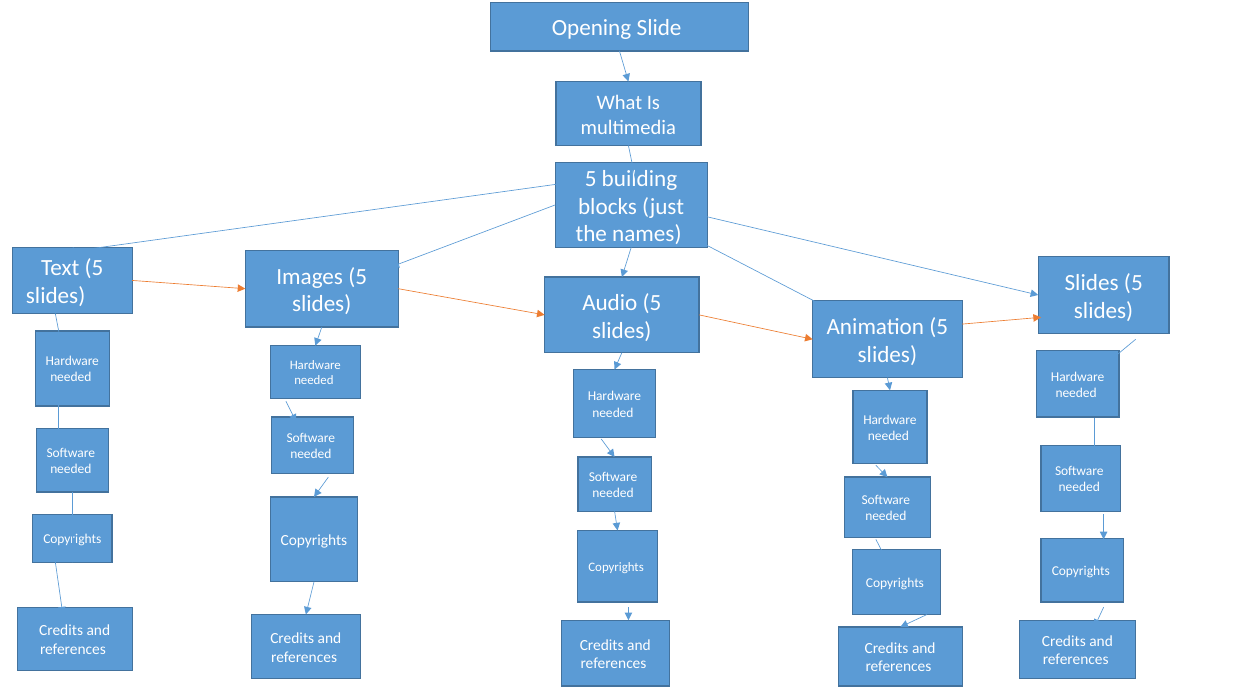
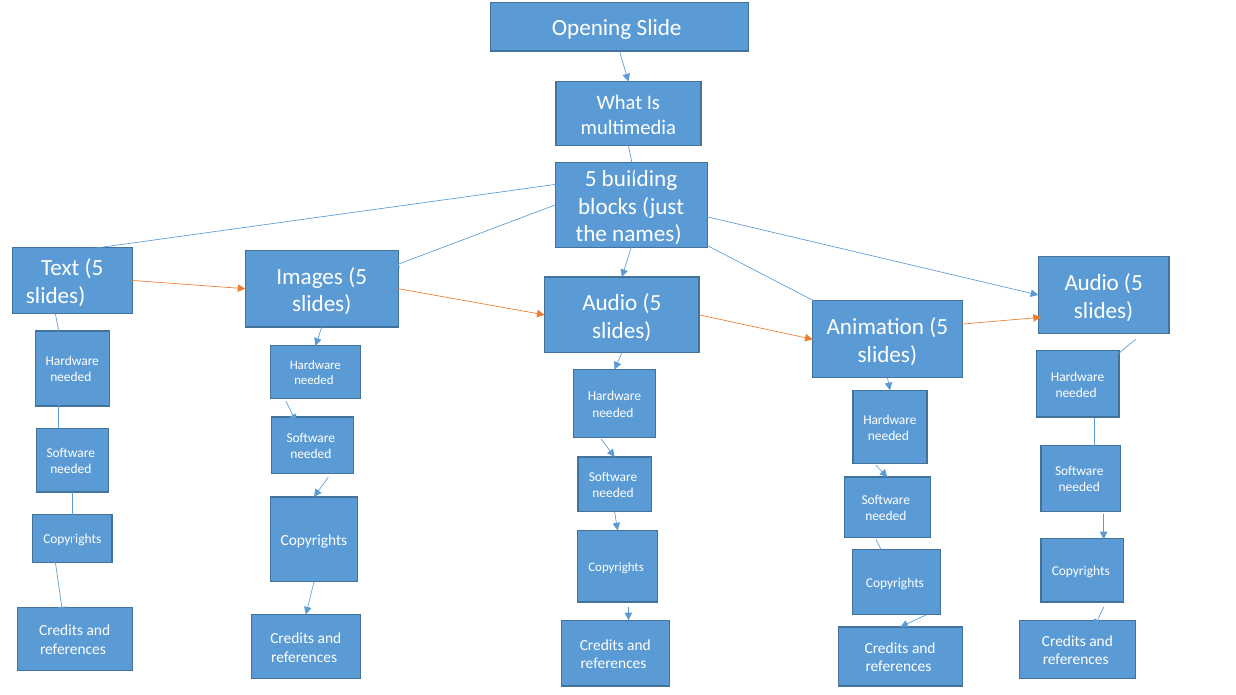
Slides: Slides -> Audio (1092, 283)
